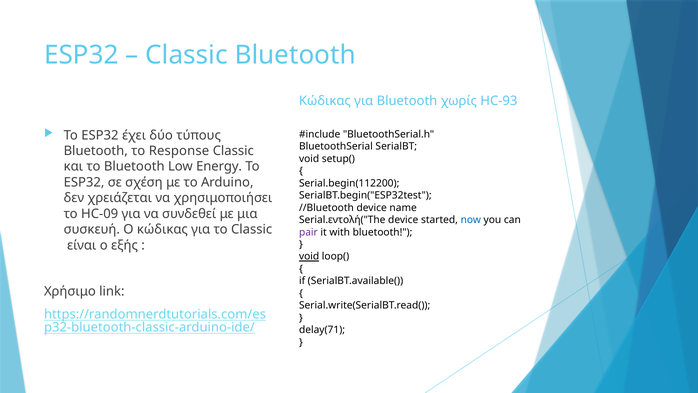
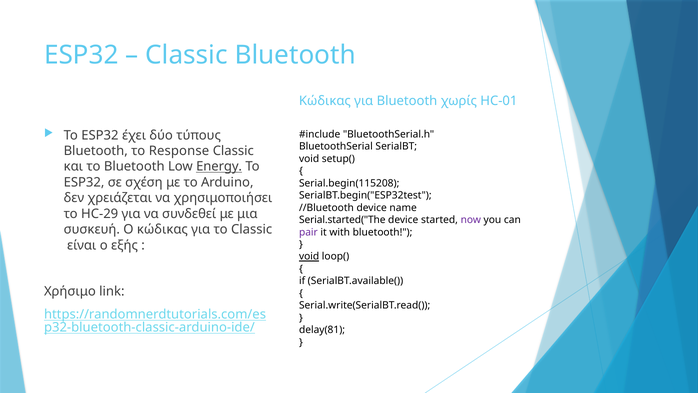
HC-93: HC-93 -> HC-01 (499, 101)
Energy underline: none -> present (219, 166)
Serial.begin(112200: Serial.begin(112200 -> Serial.begin(115208 (349, 183)
HC-09: HC-09 -> HC-29 (100, 214)
Serial.εντολή("The: Serial.εντολή("The -> Serial.started("The (342, 220)
now colour: blue -> purple (471, 220)
delay(71: delay(71 -> delay(81 (322, 330)
